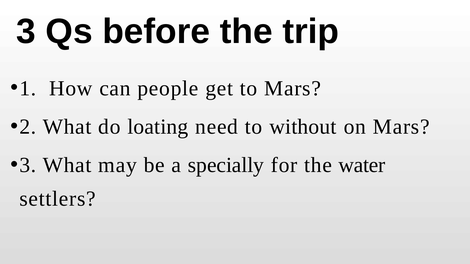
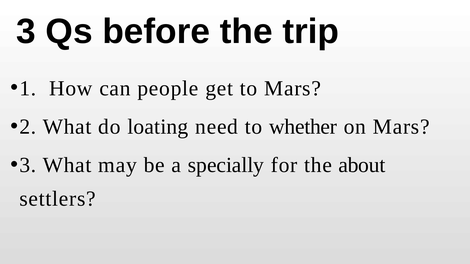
without: without -> whether (303, 127)
water: water -> about (362, 165)
